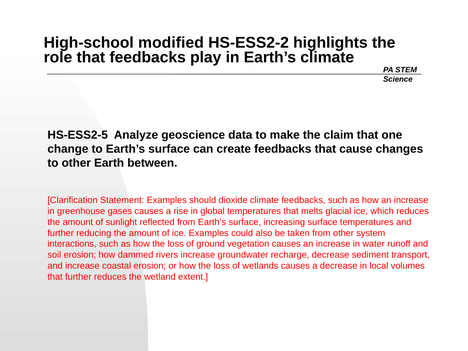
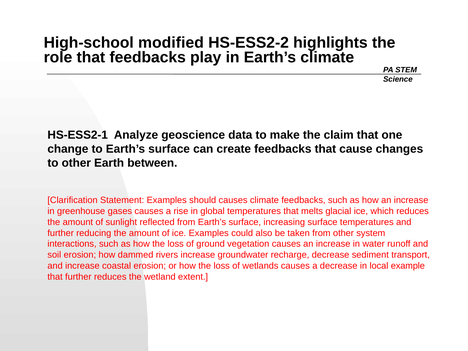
HS-ESS2-5: HS-ESS2-5 -> HS-ESS2-1 (78, 135)
should dioxide: dioxide -> causes (233, 200)
volumes: volumes -> example (408, 266)
